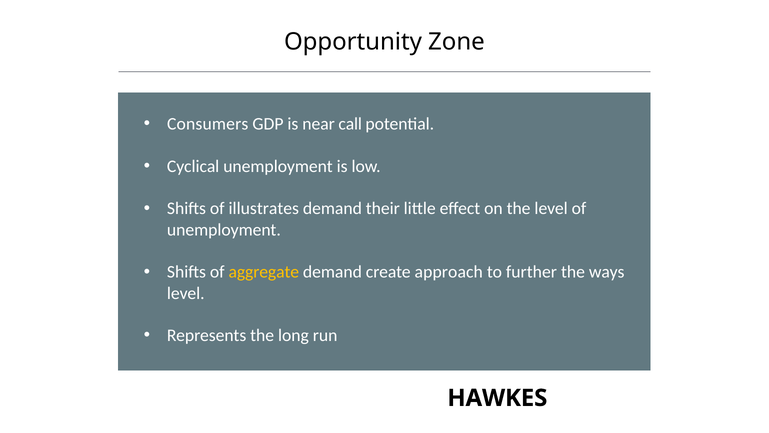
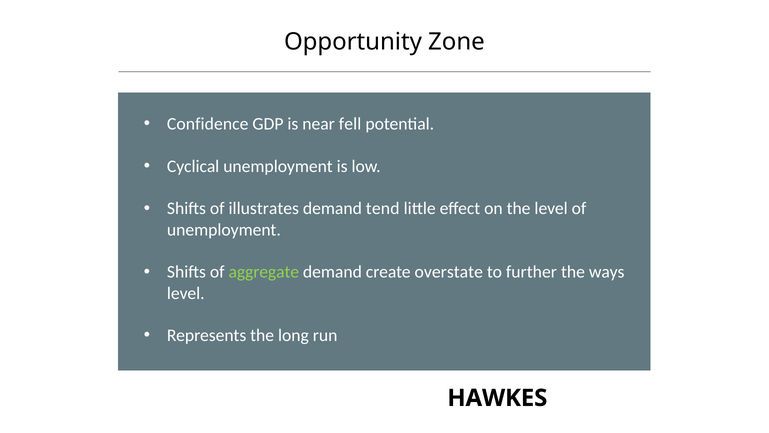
Consumers: Consumers -> Confidence (208, 124)
call: call -> fell (350, 124)
demand their: their -> tend (383, 208)
aggregate colour: yellow -> light green (264, 272)
create approach: approach -> overstate (449, 272)
